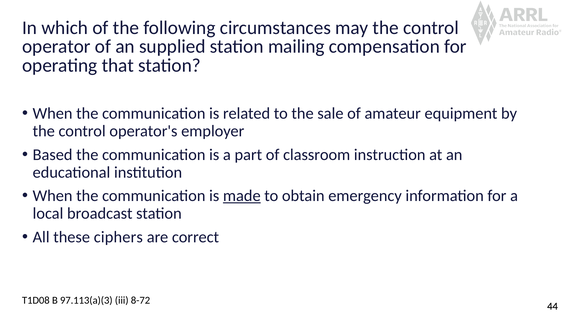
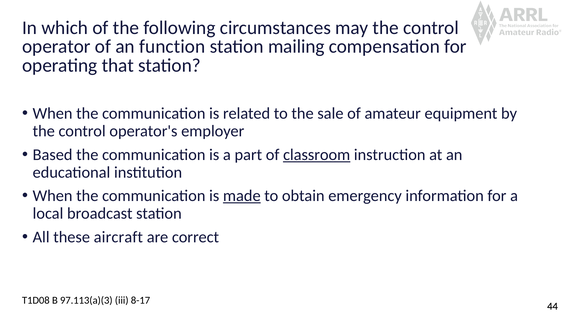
supplied: supplied -> function (172, 47)
classroom underline: none -> present (317, 155)
ciphers: ciphers -> aircraft (118, 237)
8-72: 8-72 -> 8-17 (140, 300)
